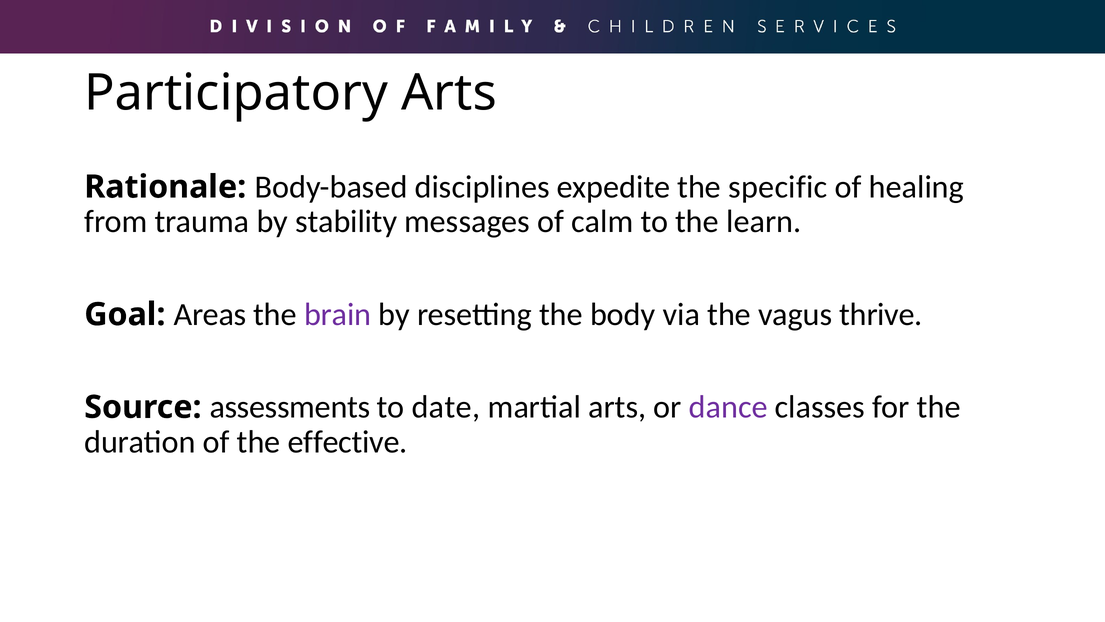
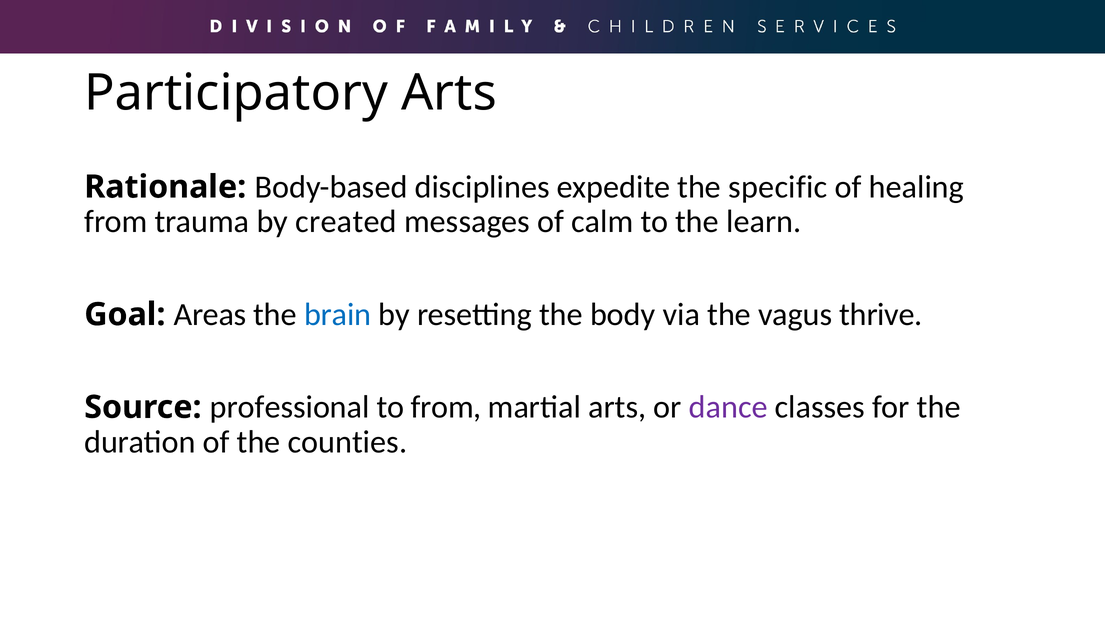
stability: stability -> created (346, 222)
brain colour: purple -> blue (338, 314)
assessments: assessments -> professional (290, 407)
to date: date -> from (446, 407)
effective: effective -> counties (347, 442)
